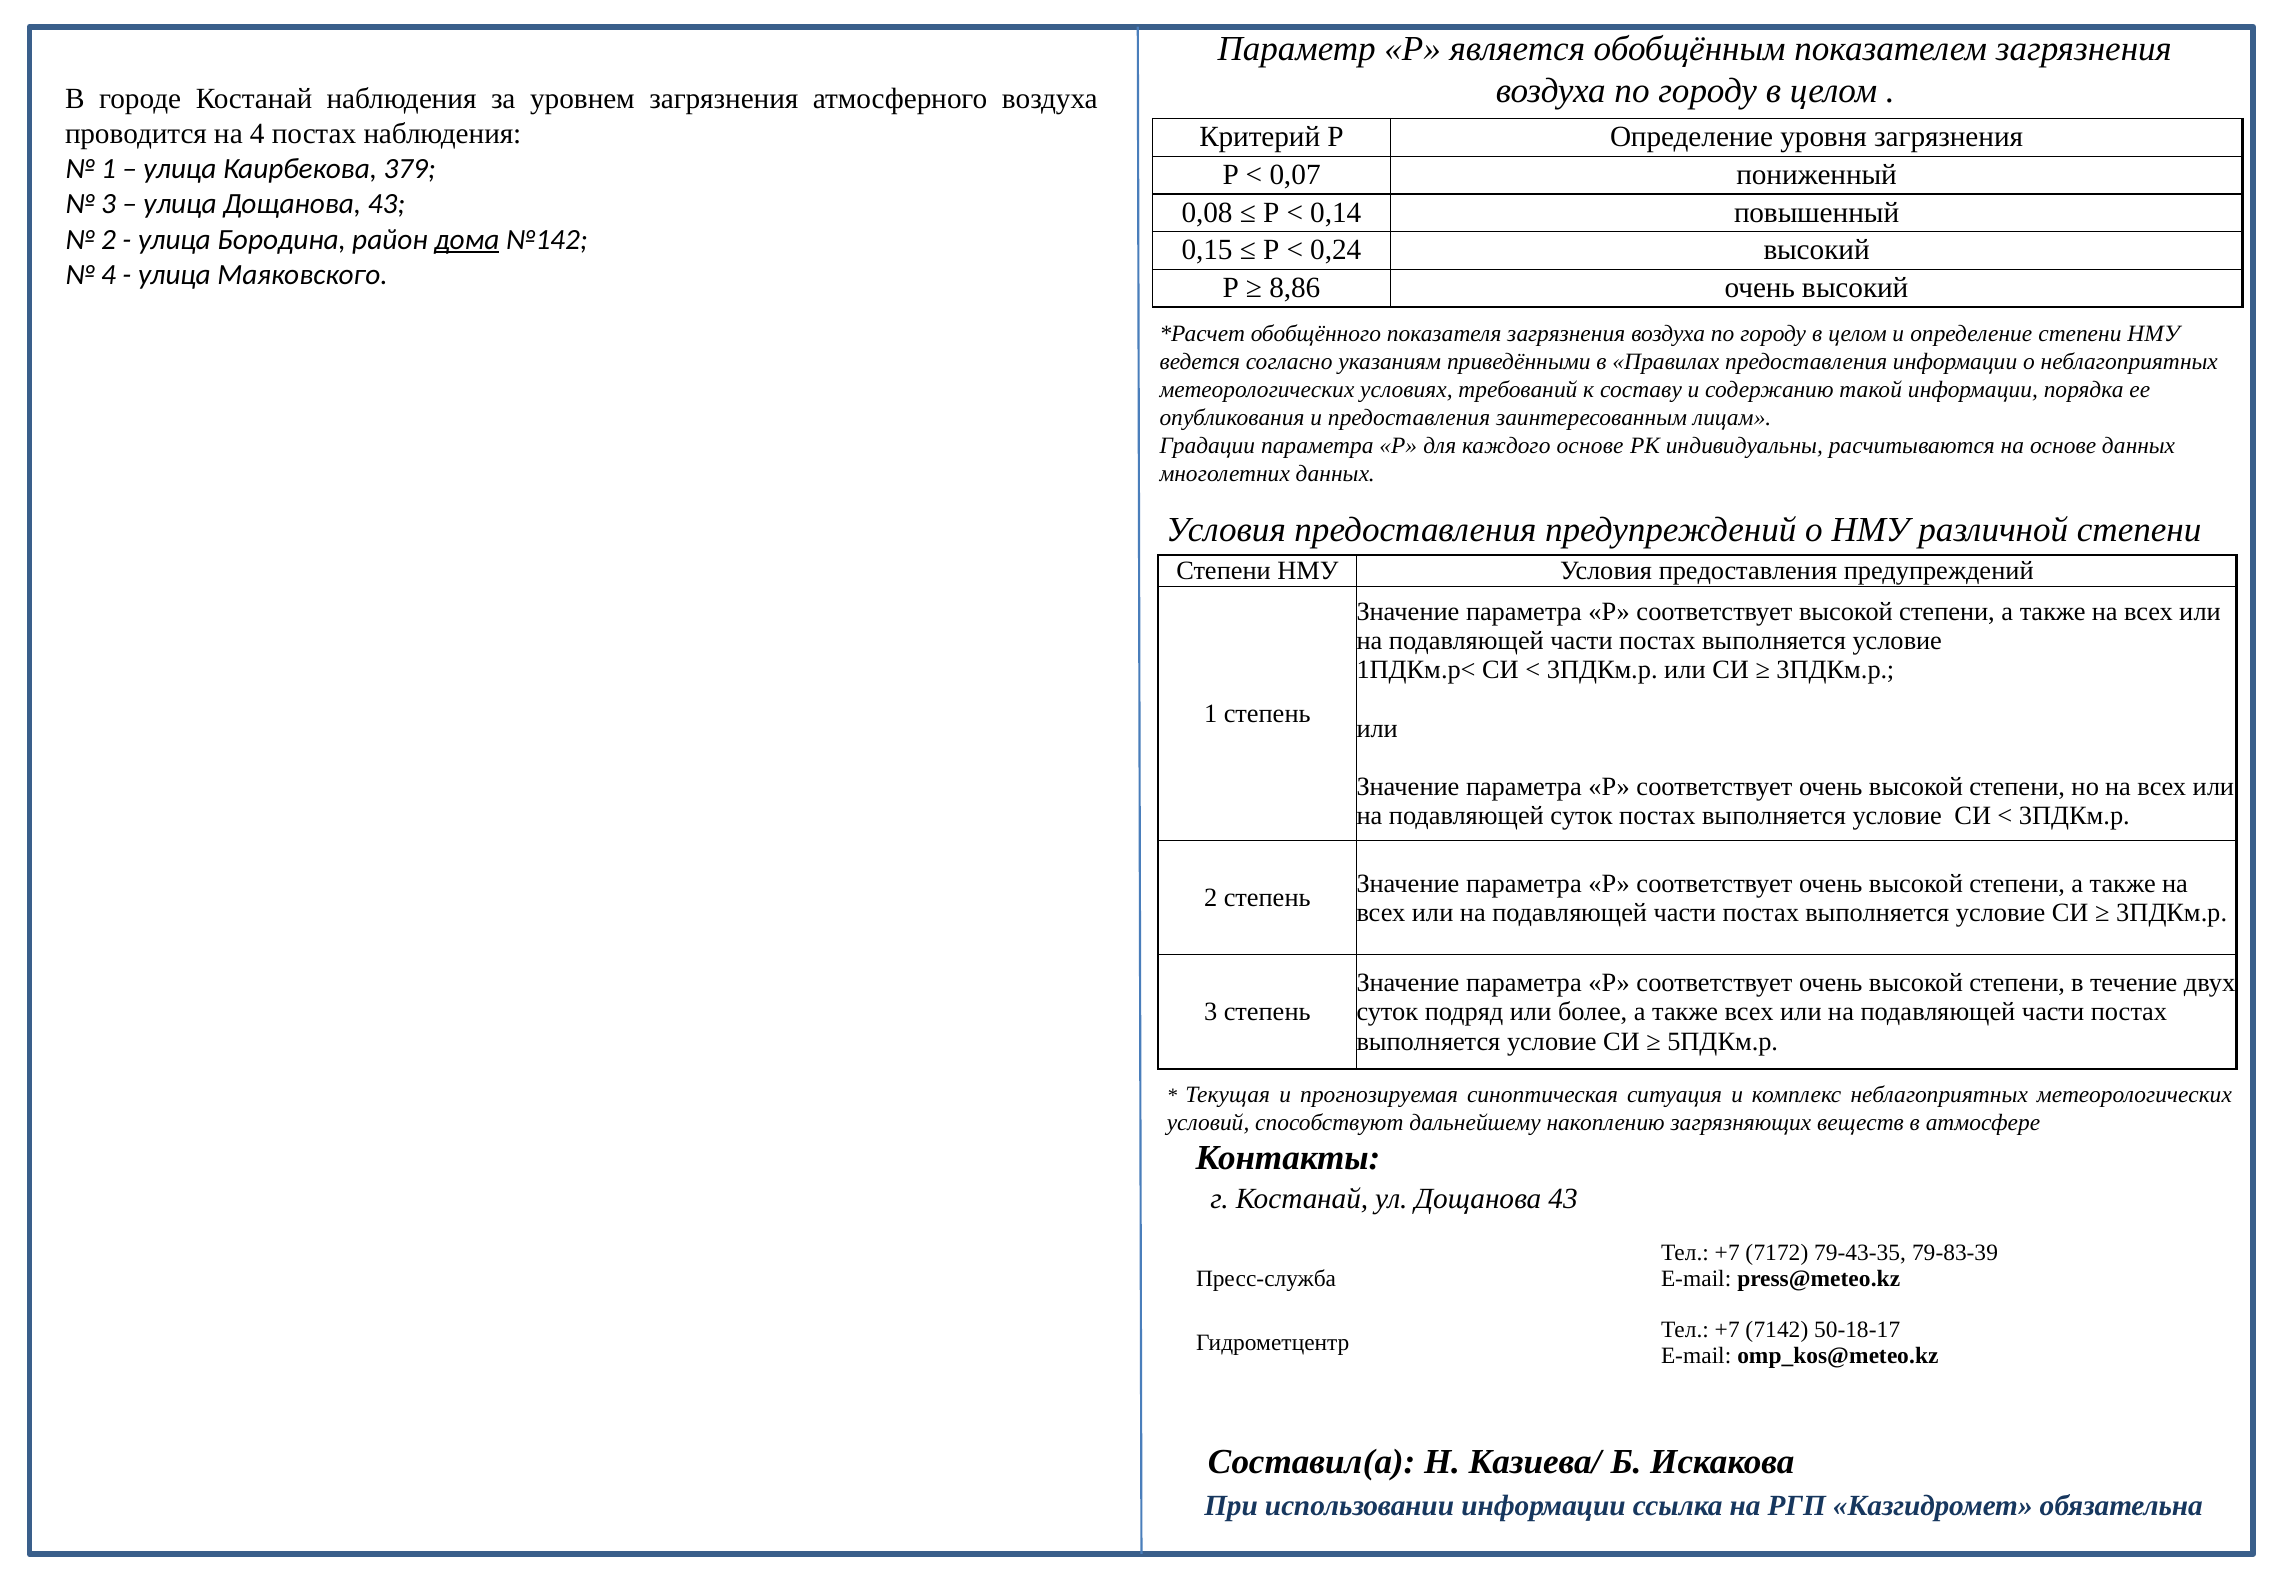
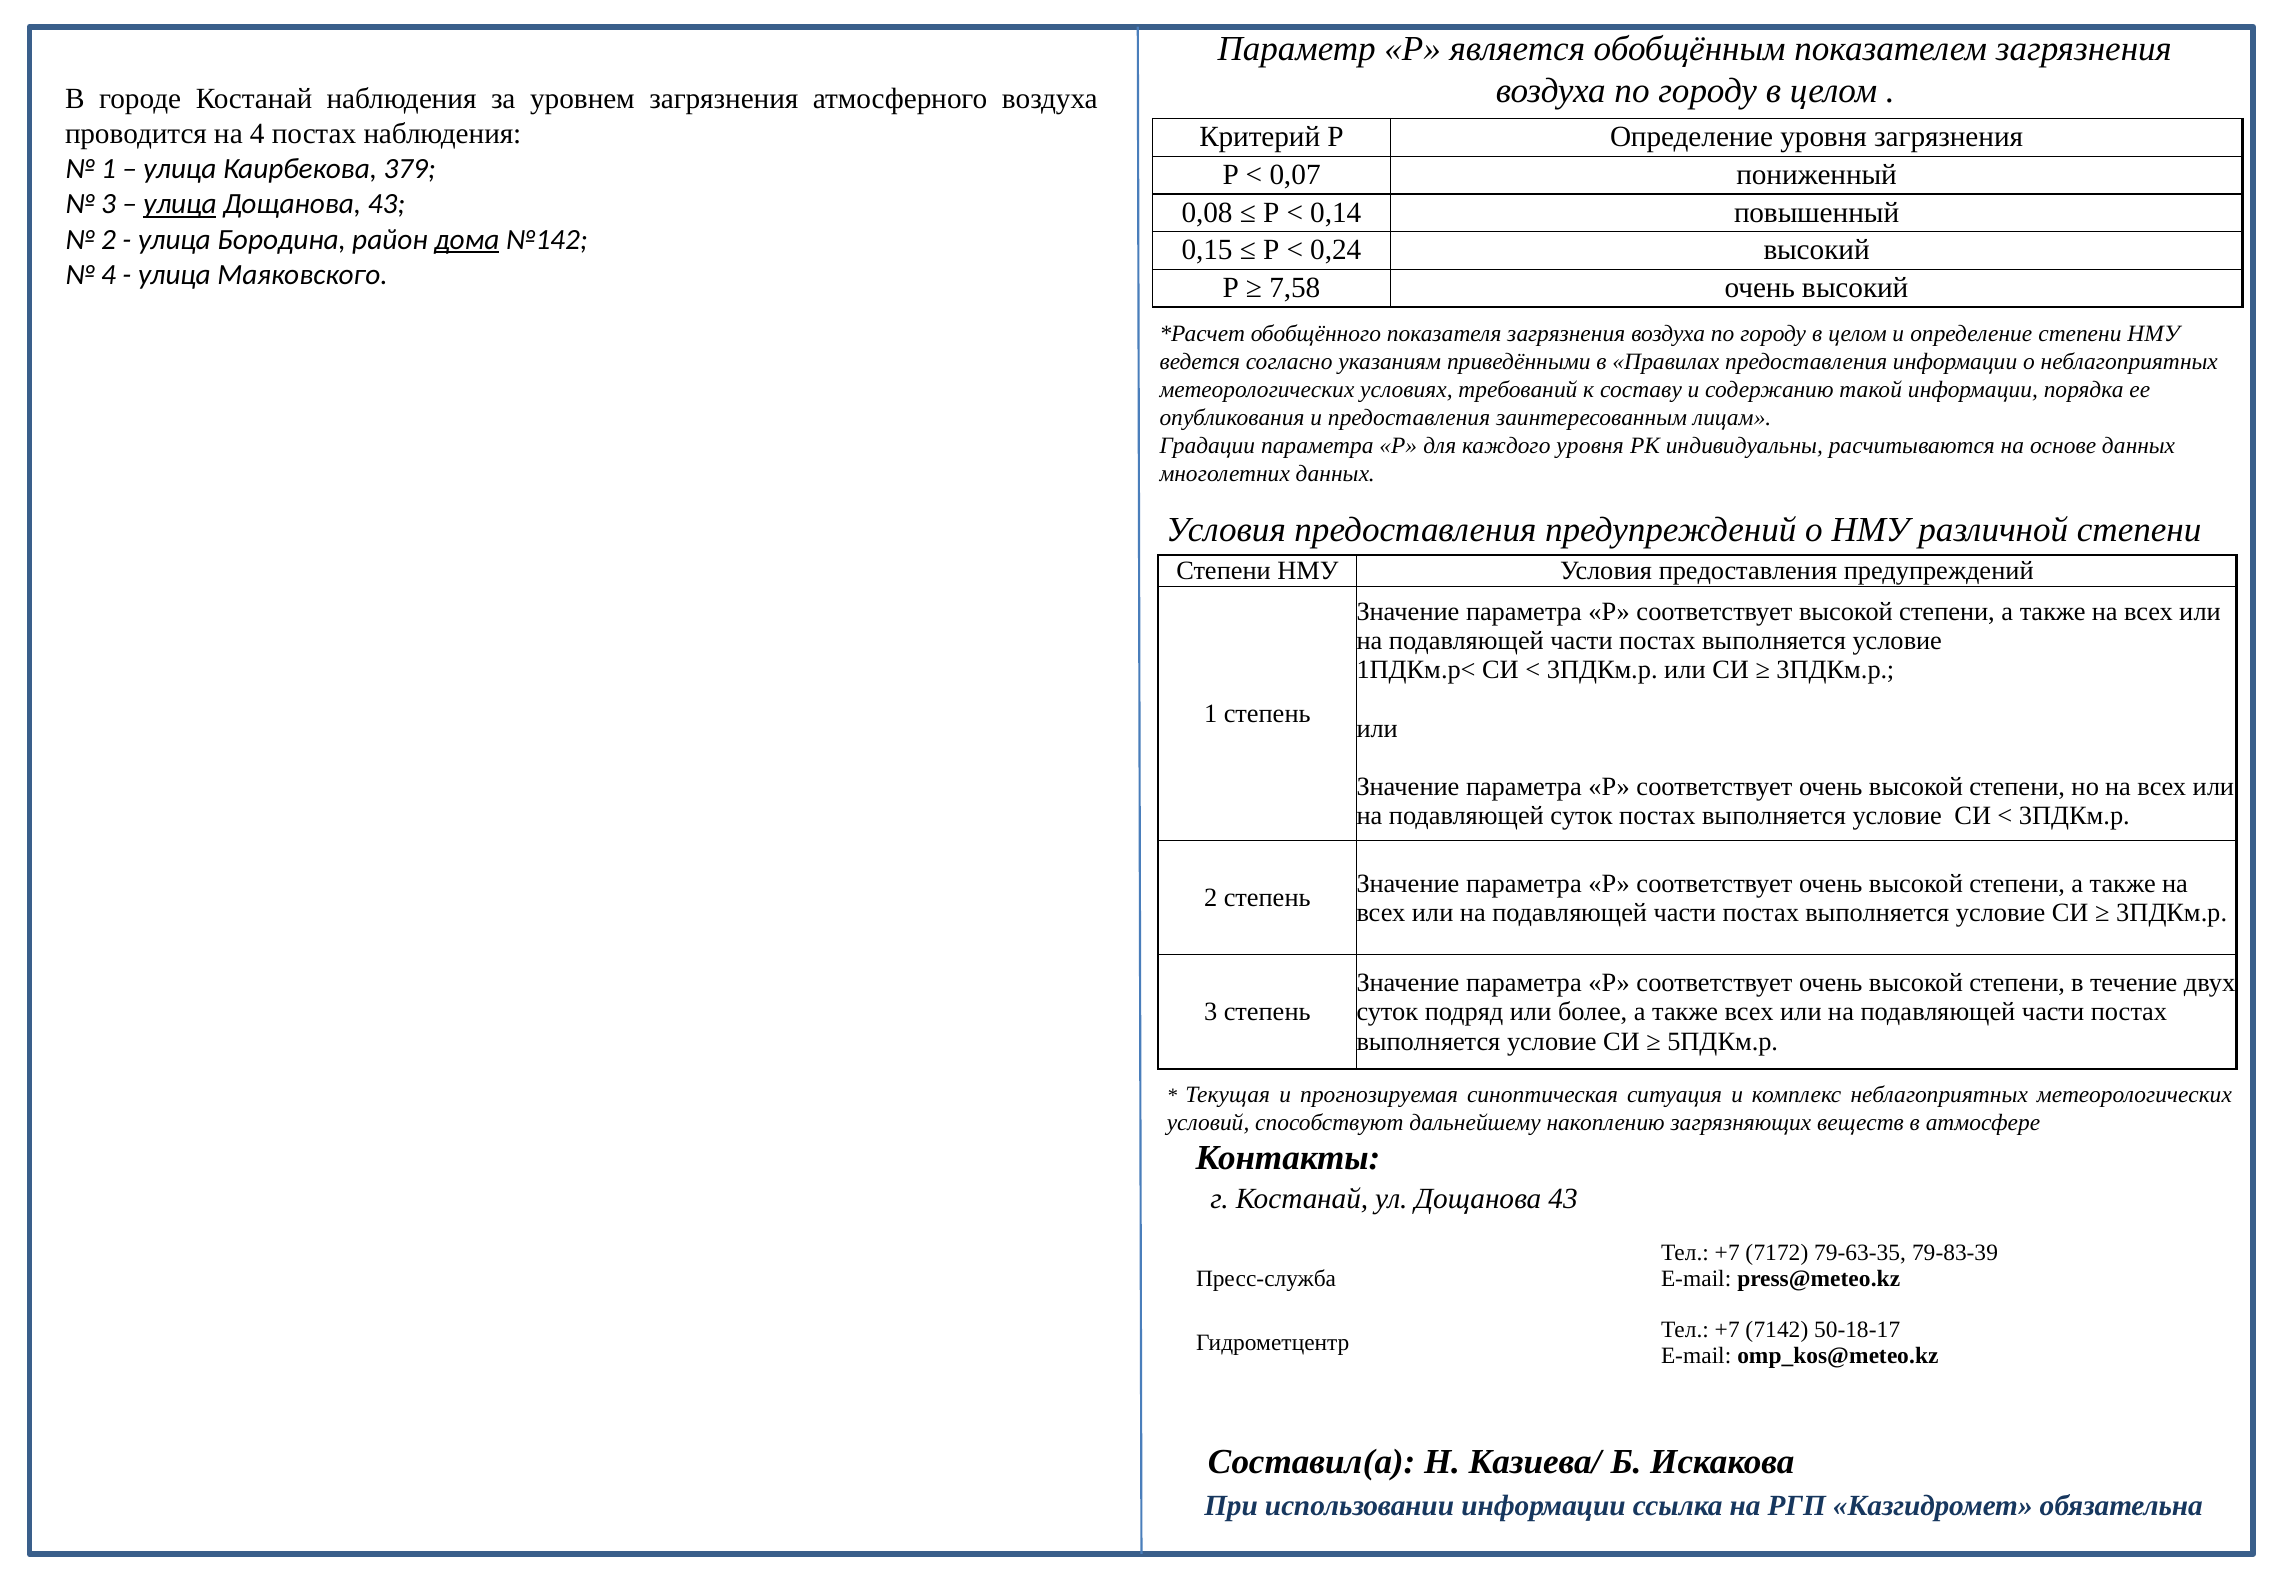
улица underline: none -> present (180, 204)
8,86: 8,86 -> 7,58 (1295, 288)
каждого основе: основе -> уровня (1590, 446)
79-43-35: 79-43-35 -> 79-63-35 (1860, 1252)
